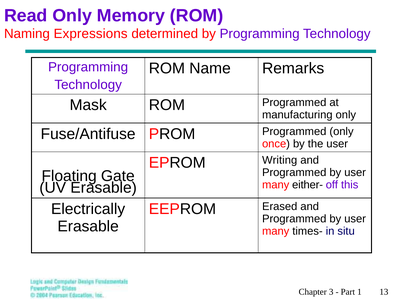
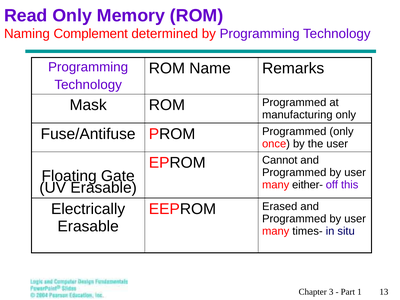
Expressions: Expressions -> Complement (91, 34)
Writing: Writing -> Cannot (280, 160)
